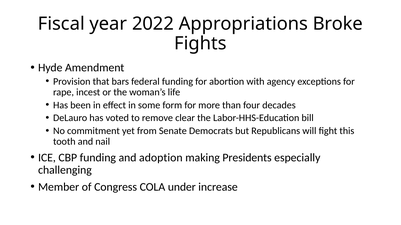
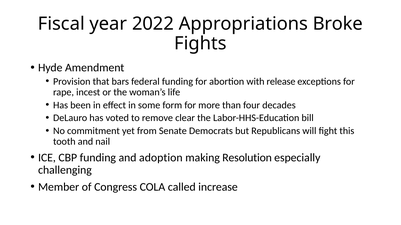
agency: agency -> release (281, 82)
Presidents: Presidents -> Resolution (247, 158)
under: under -> called (182, 187)
